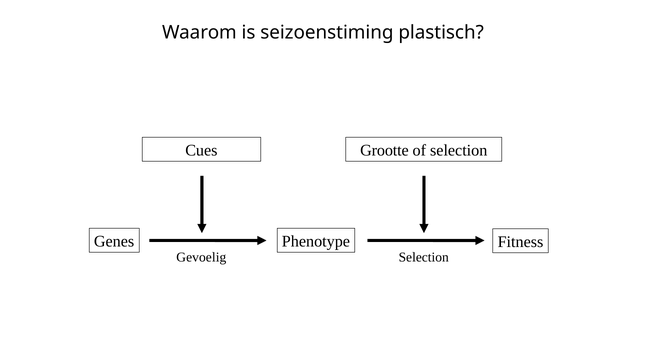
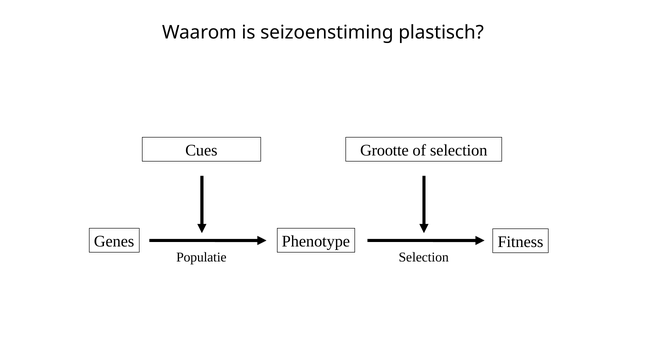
Gevoelig: Gevoelig -> Populatie (201, 257)
